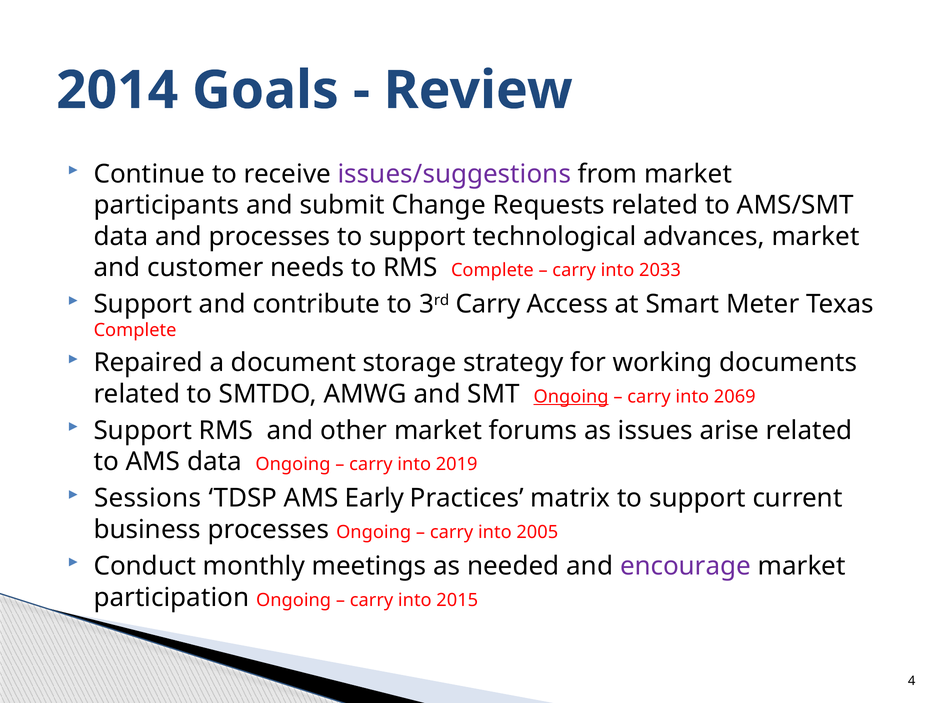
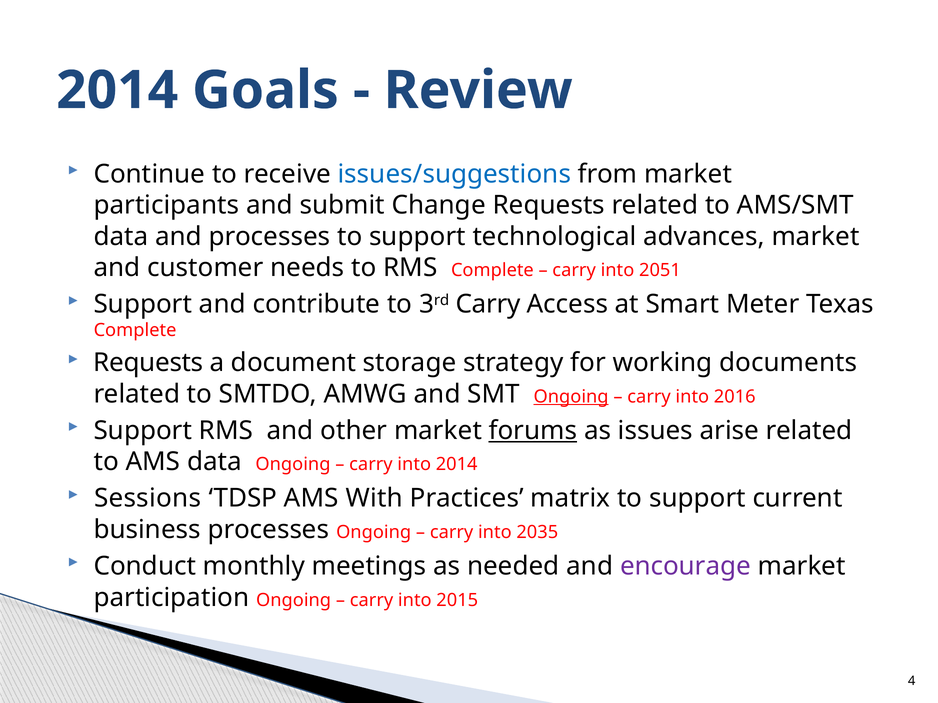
issues/suggestions colour: purple -> blue (454, 174)
2033: 2033 -> 2051 (660, 271)
Repaired: Repaired -> Requests (148, 363)
2069: 2069 -> 2016 (735, 397)
forums underline: none -> present (533, 431)
into 2019: 2019 -> 2014 (457, 465)
Early: Early -> With (374, 499)
2005: 2005 -> 2035 (537, 533)
